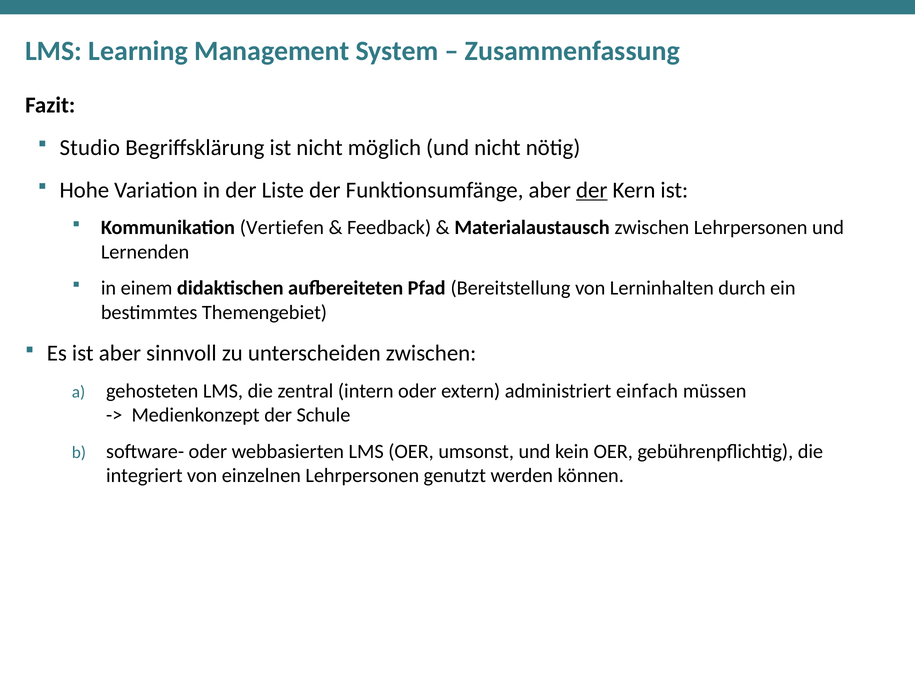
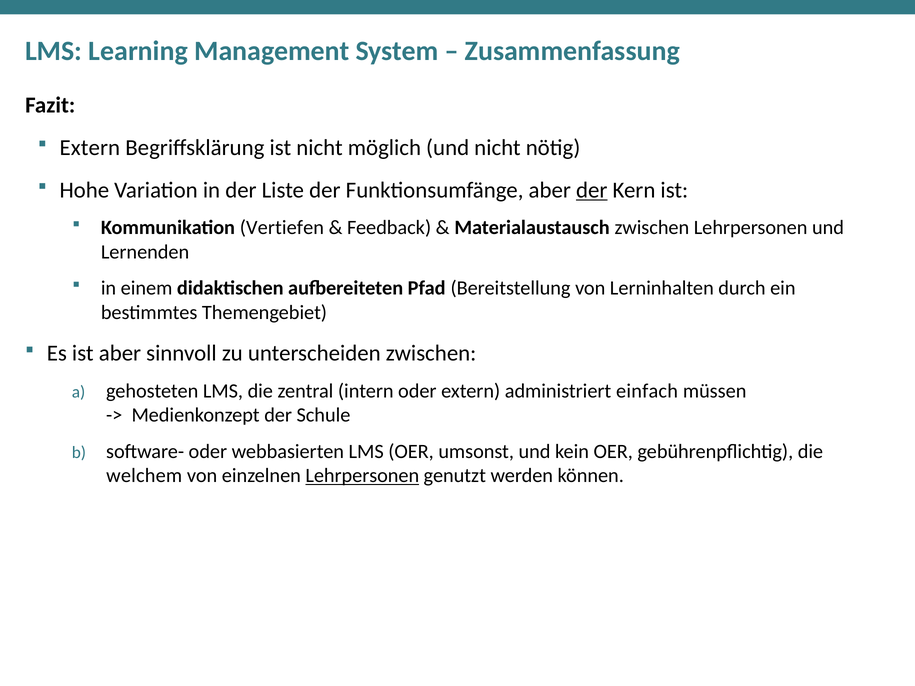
Studio: Studio -> Extern (90, 148)
integriert: integriert -> welchem (144, 476)
Lehrpersonen underline: none -> present (362, 476)
